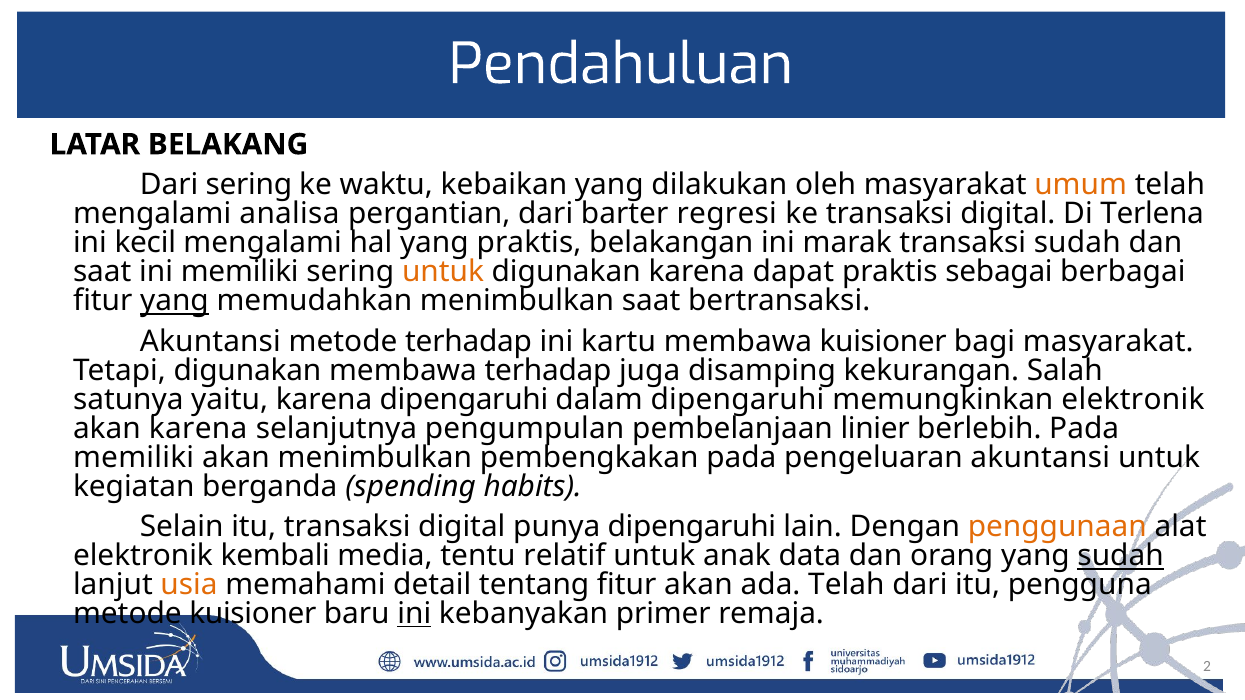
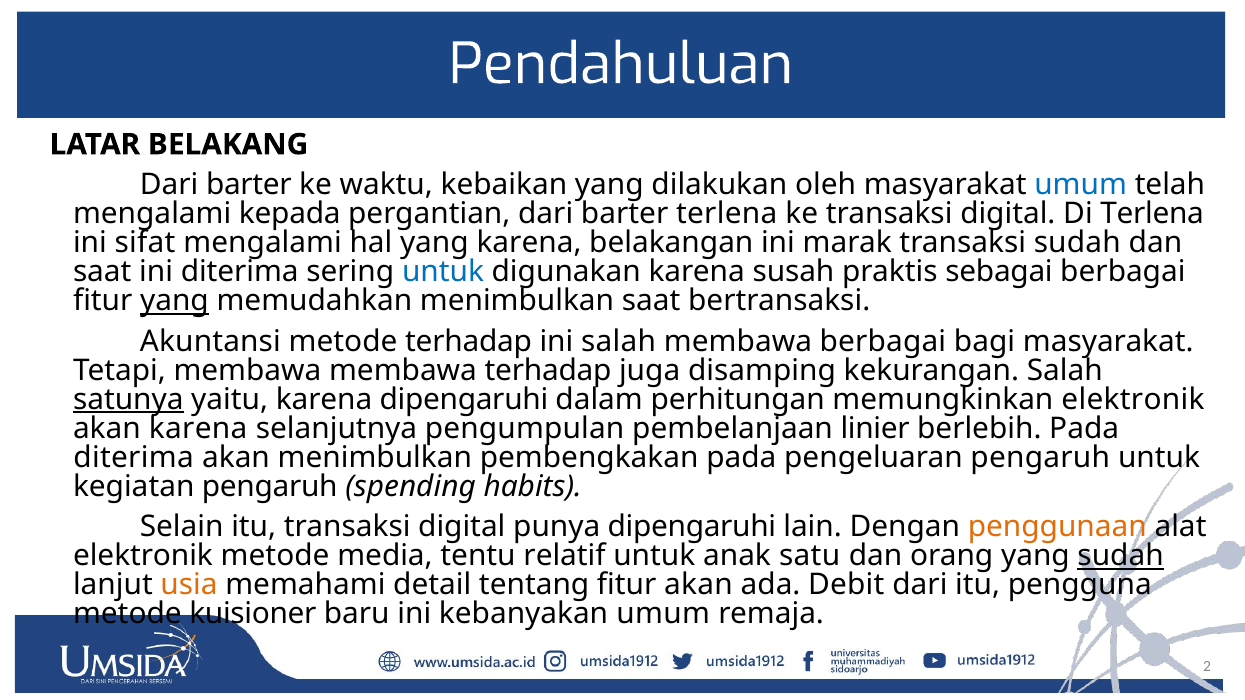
sering: sering -> barter (249, 185)
umum colour: orange -> blue (1081, 185)
analisa: analisa -> kepada (290, 214)
barter regresi: regresi -> terlena (727, 214)
kecil: kecil -> sifat (145, 243)
yang praktis: praktis -> karena (529, 243)
ini memiliki: memiliki -> diterima (240, 272)
untuk colour: orange -> blue (443, 272)
dapat: dapat -> susah (793, 272)
ini kartu: kartu -> salah (619, 342)
membawa kuisioner: kuisioner -> berbagai (883, 342)
Tetapi digunakan: digunakan -> membawa (247, 371)
satunya underline: none -> present (128, 400)
dalam dipengaruhi: dipengaruhi -> perhitungan (738, 400)
memiliki: memiliki -> diterima (134, 458)
pengeluaran akuntansi: akuntansi -> pengaruh (1040, 458)
kegiatan berganda: berganda -> pengaruh (270, 486)
elektronik kembali: kembali -> metode (275, 556)
data: data -> satu (810, 556)
ada Telah: Telah -> Debit (846, 585)
ini underline: present -> none (414, 614)
kebanyakan primer: primer -> umum (663, 614)
